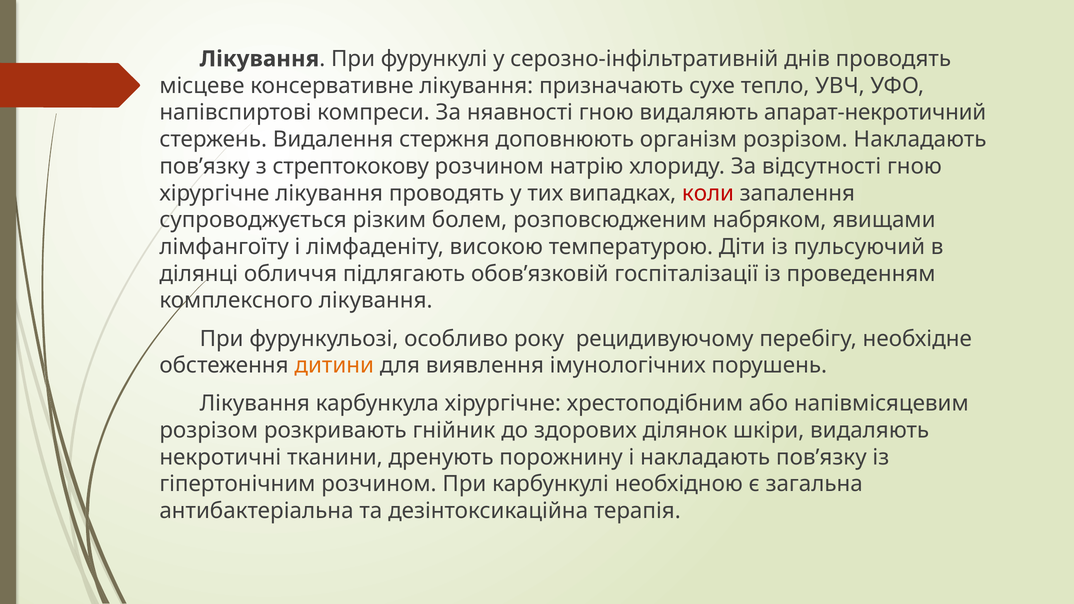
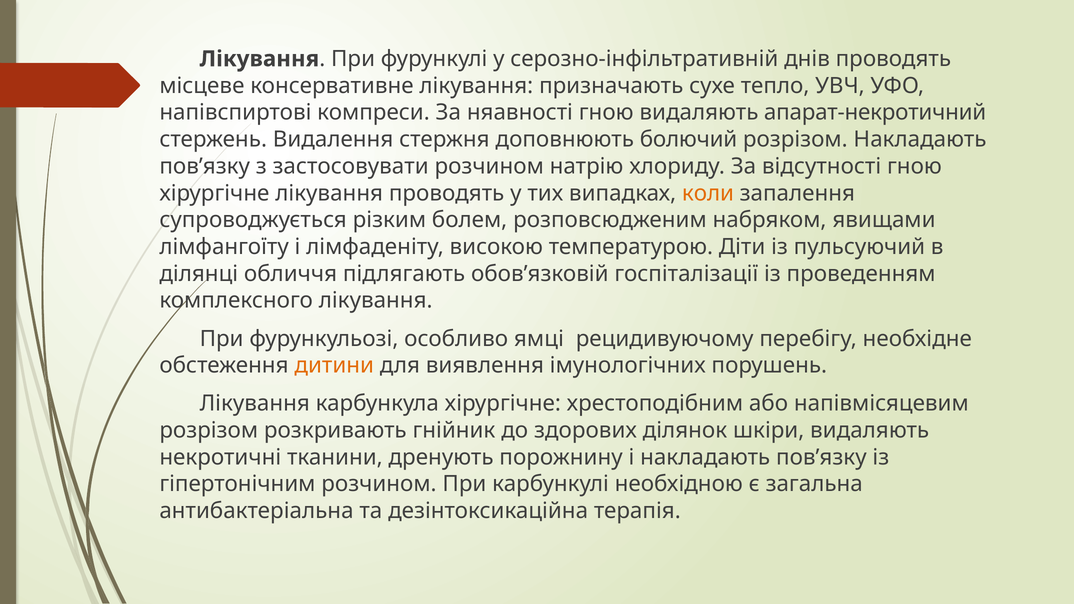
організм: організм -> болючий (689, 139)
стрептококову: стрептококову -> застосовувати (351, 166)
коли colour: red -> orange (708, 193)
року: року -> ямці (539, 339)
